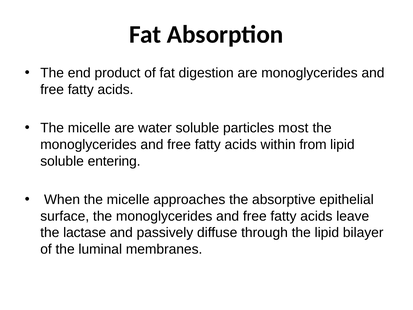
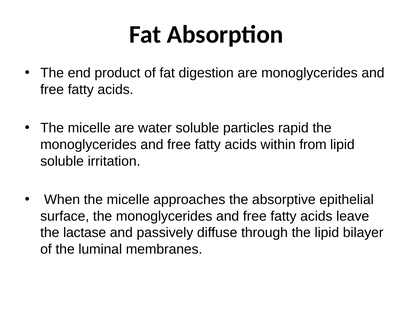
most: most -> rapid (293, 128)
entering: entering -> irritation (114, 161)
